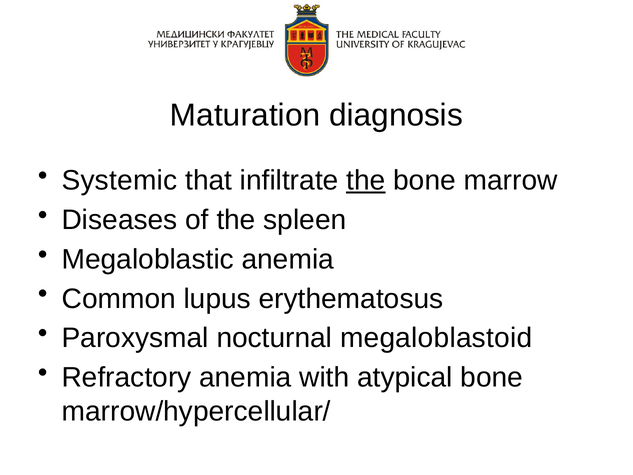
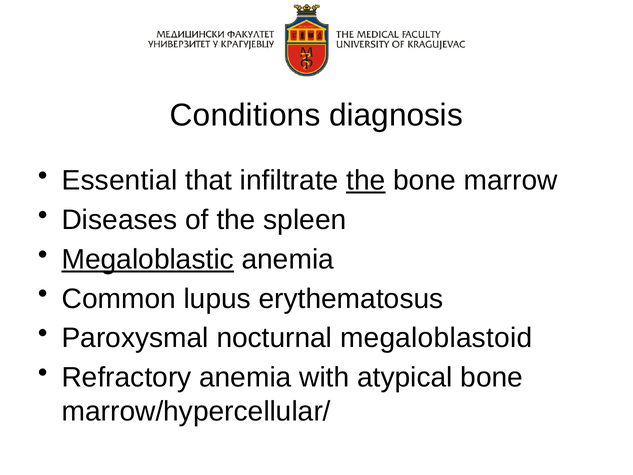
Maturation: Maturation -> Conditions (245, 115)
Systemic: Systemic -> Essential (119, 180)
Megaloblastic underline: none -> present (148, 259)
